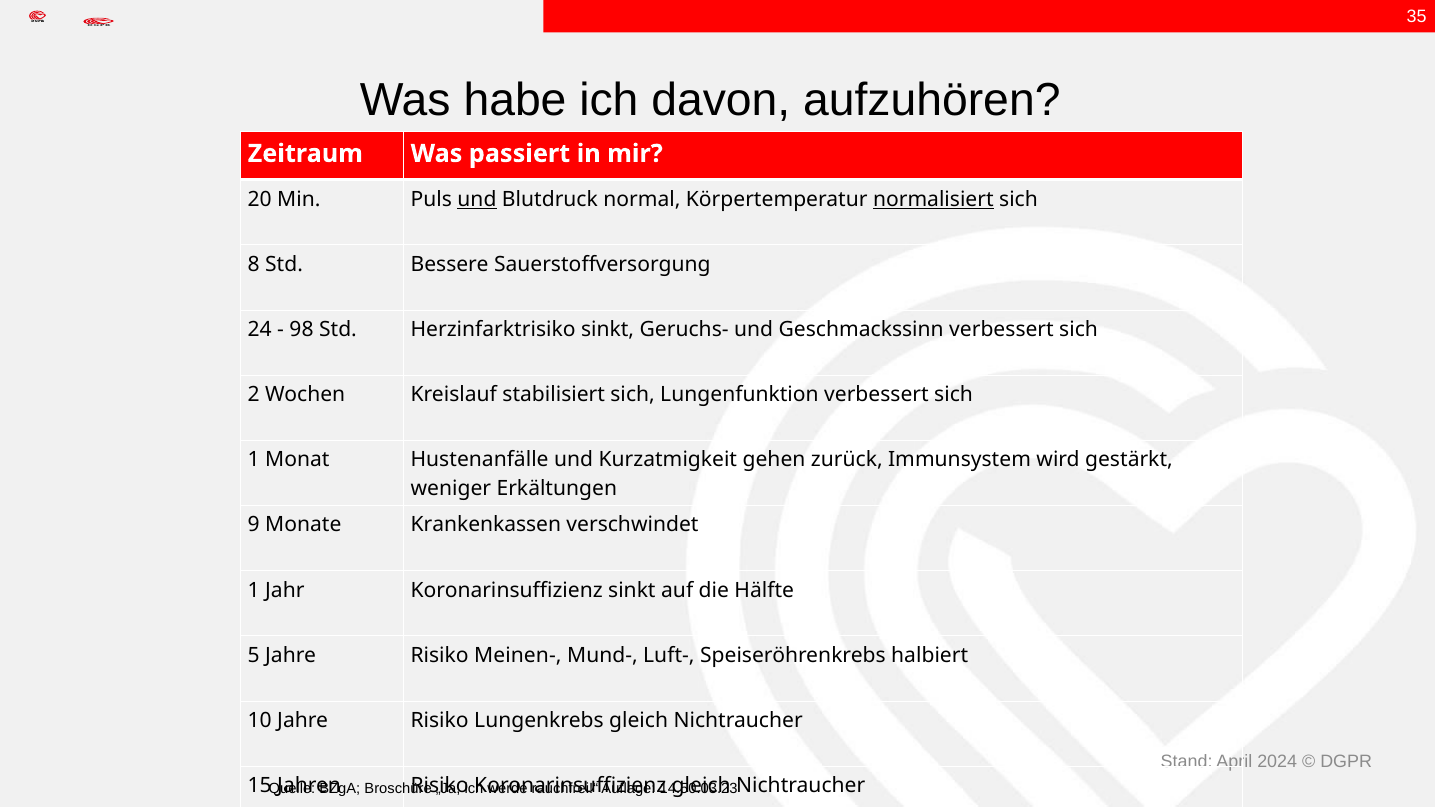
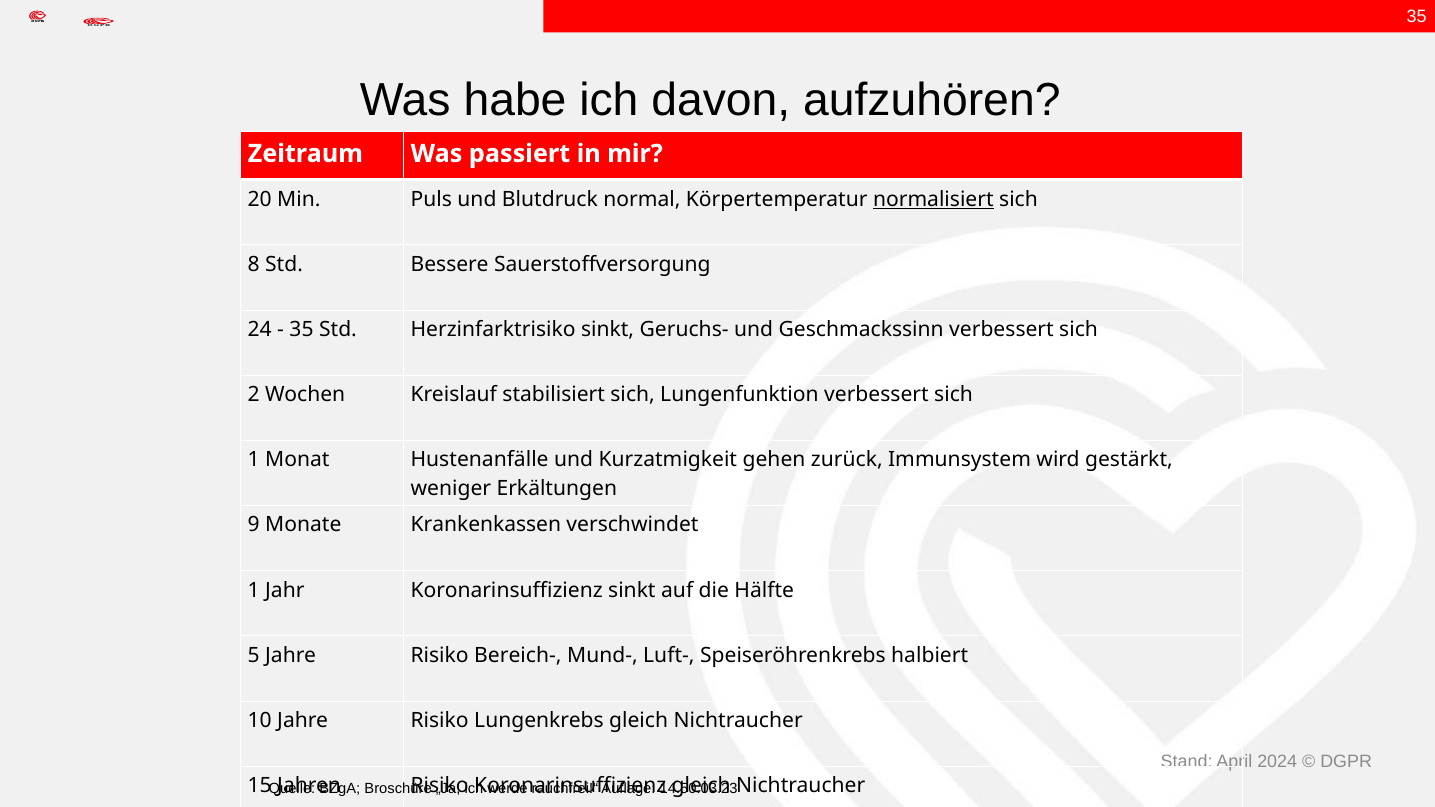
und underline: present -> none (477, 199)
98: 98 -> 35 (302, 330)
Meinen-: Meinen- -> Bereich- (518, 656)
